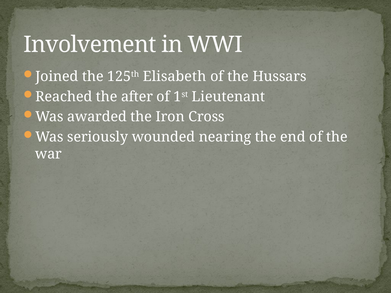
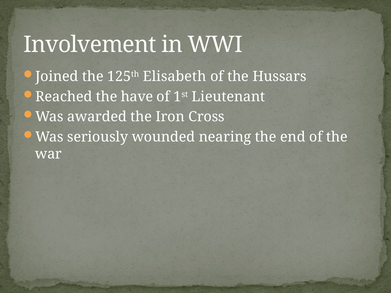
after: after -> have (137, 97)
